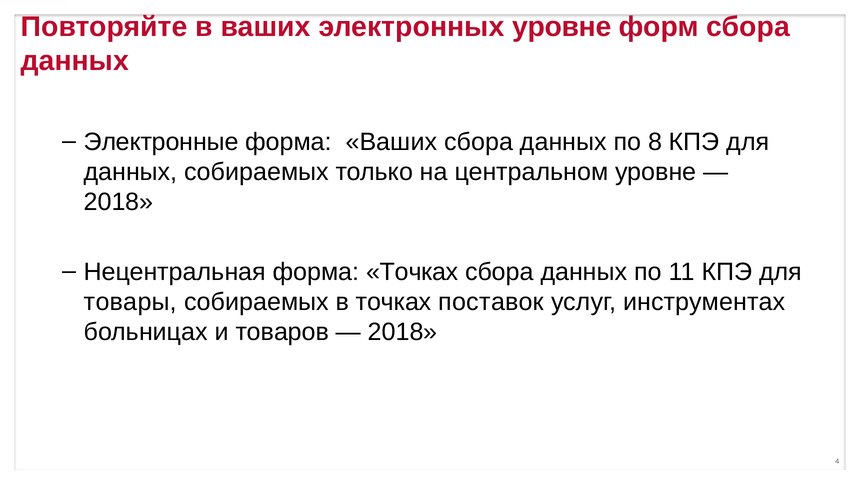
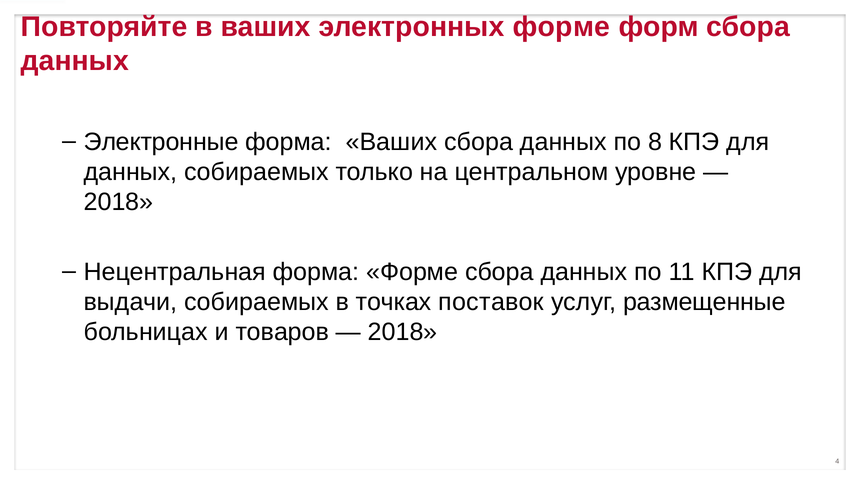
электронных уровне: уровне -> форме (561, 27)
форма Точках: Точках -> Форме (412, 272)
товары: товары -> выдачи (131, 302)
инструментах: инструментах -> размещенные (704, 302)
